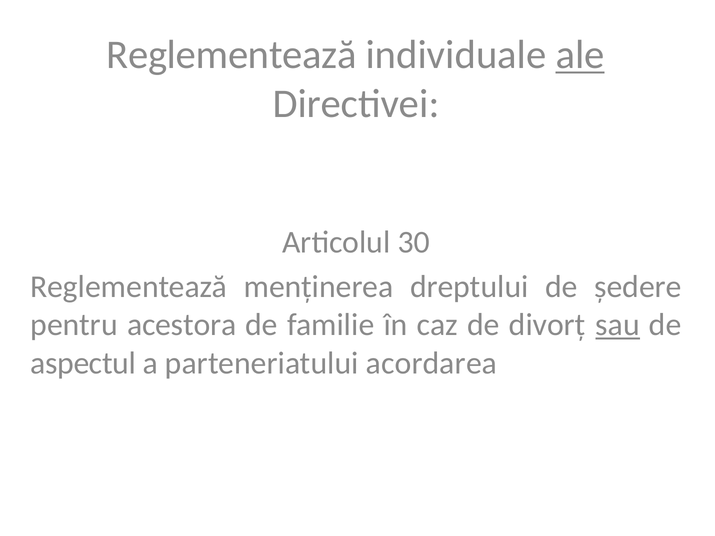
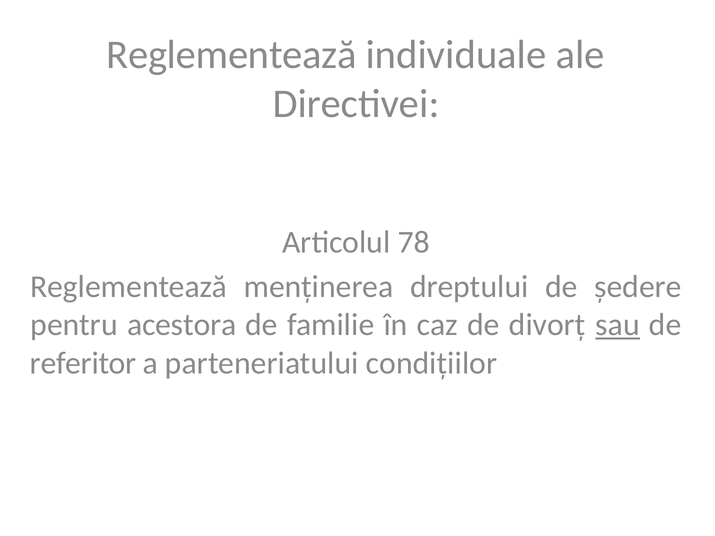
ale underline: present -> none (580, 55)
30: 30 -> 78 (414, 242)
aspectul: aspectul -> referitor (83, 363)
acordarea: acordarea -> condițiilor (432, 363)
